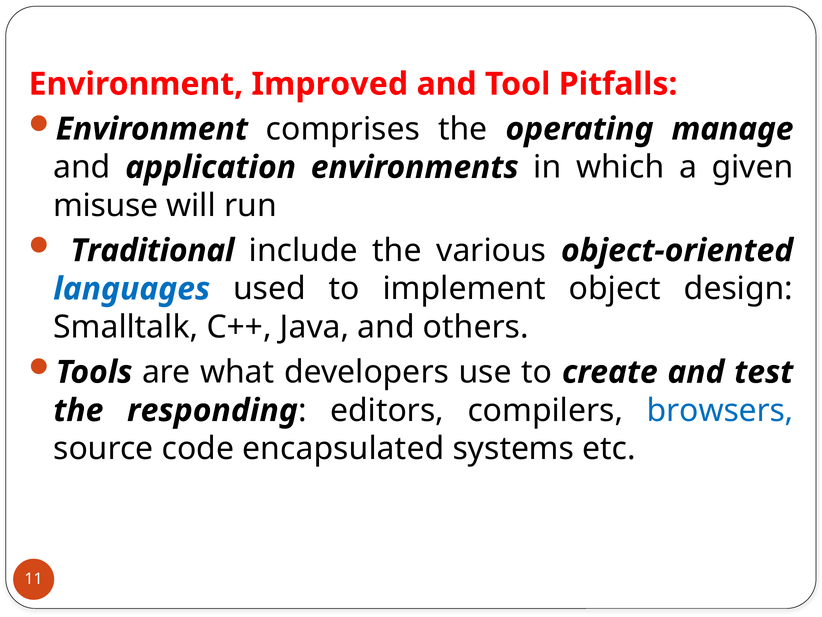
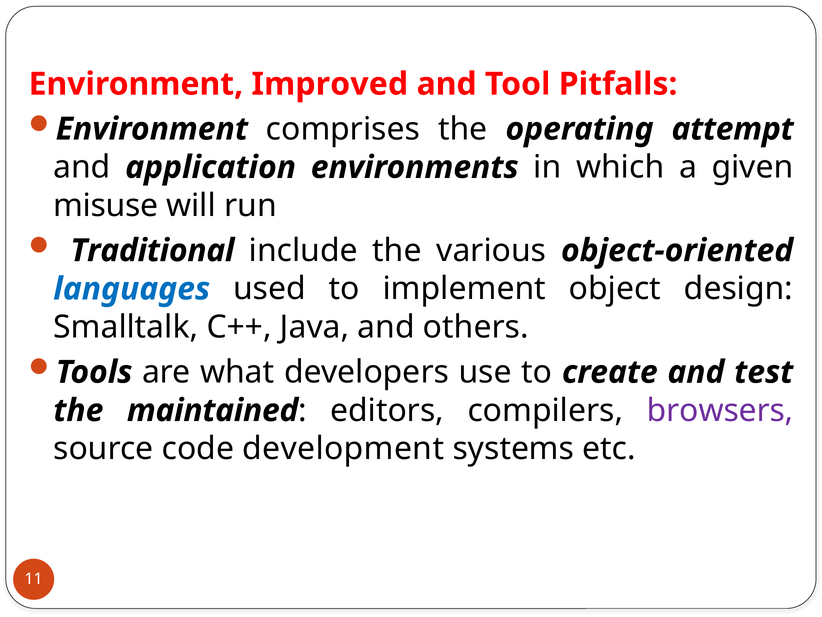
manage: manage -> attempt (733, 129)
responding: responding -> maintained (213, 410)
browsers colour: blue -> purple (720, 410)
encapsulated: encapsulated -> development (343, 448)
